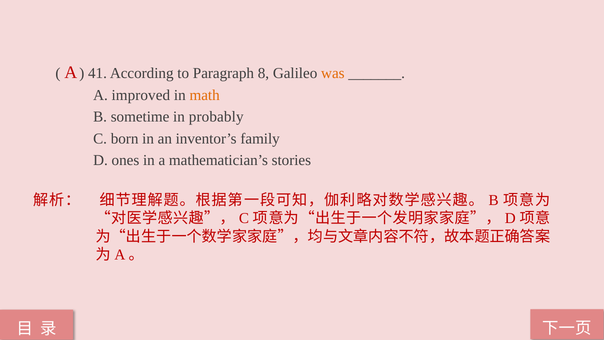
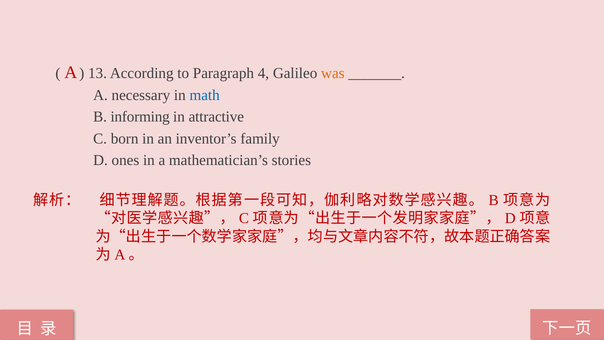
41: 41 -> 13 (98, 73)
8: 8 -> 4 (263, 73)
improved: improved -> necessary (141, 95)
math colour: orange -> blue (205, 95)
sometime: sometime -> informing (140, 117)
probably: probably -> attractive (216, 117)
